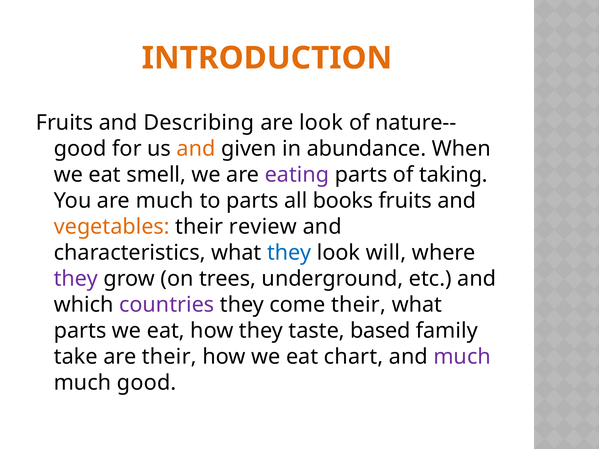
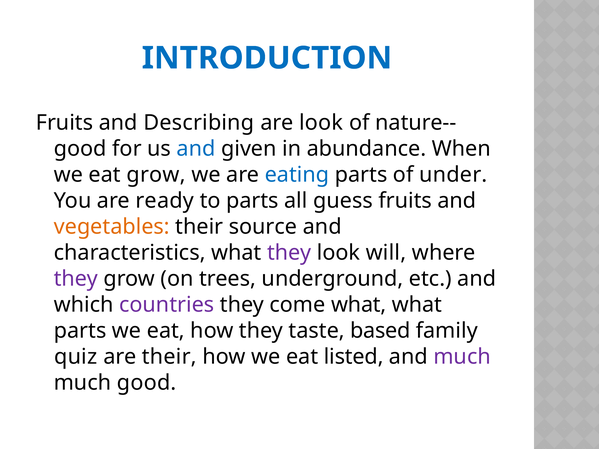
INTRODUCTION colour: orange -> blue (267, 58)
and colour: orange -> blue (196, 149)
eat smell: smell -> grow (156, 175)
eating colour: purple -> blue (297, 175)
taking: taking -> under (453, 175)
are much: much -> ready (165, 201)
books: books -> guess (343, 201)
review: review -> source (263, 227)
they colour: blue -> purple (289, 253)
come their: their -> what (359, 305)
take: take -> quiz (76, 357)
chart: chart -> listed (354, 357)
